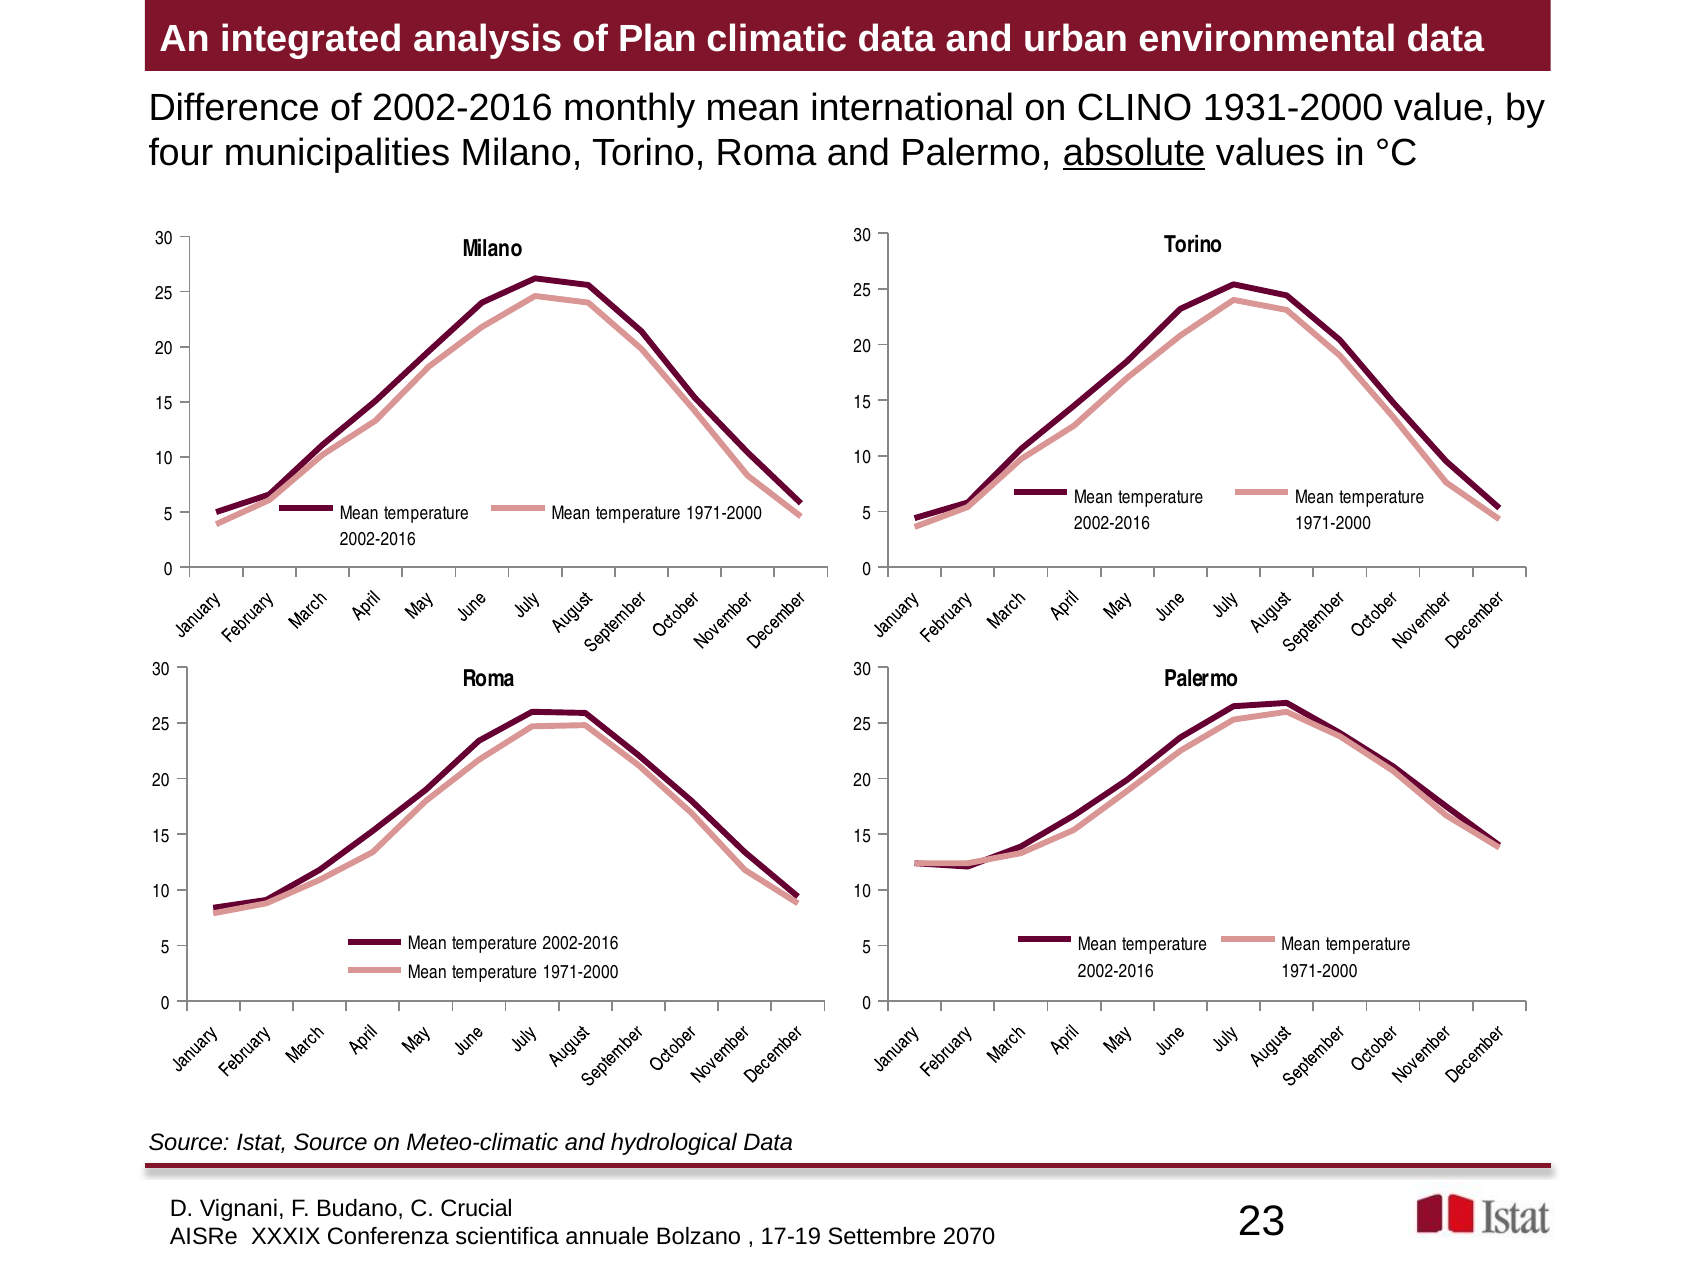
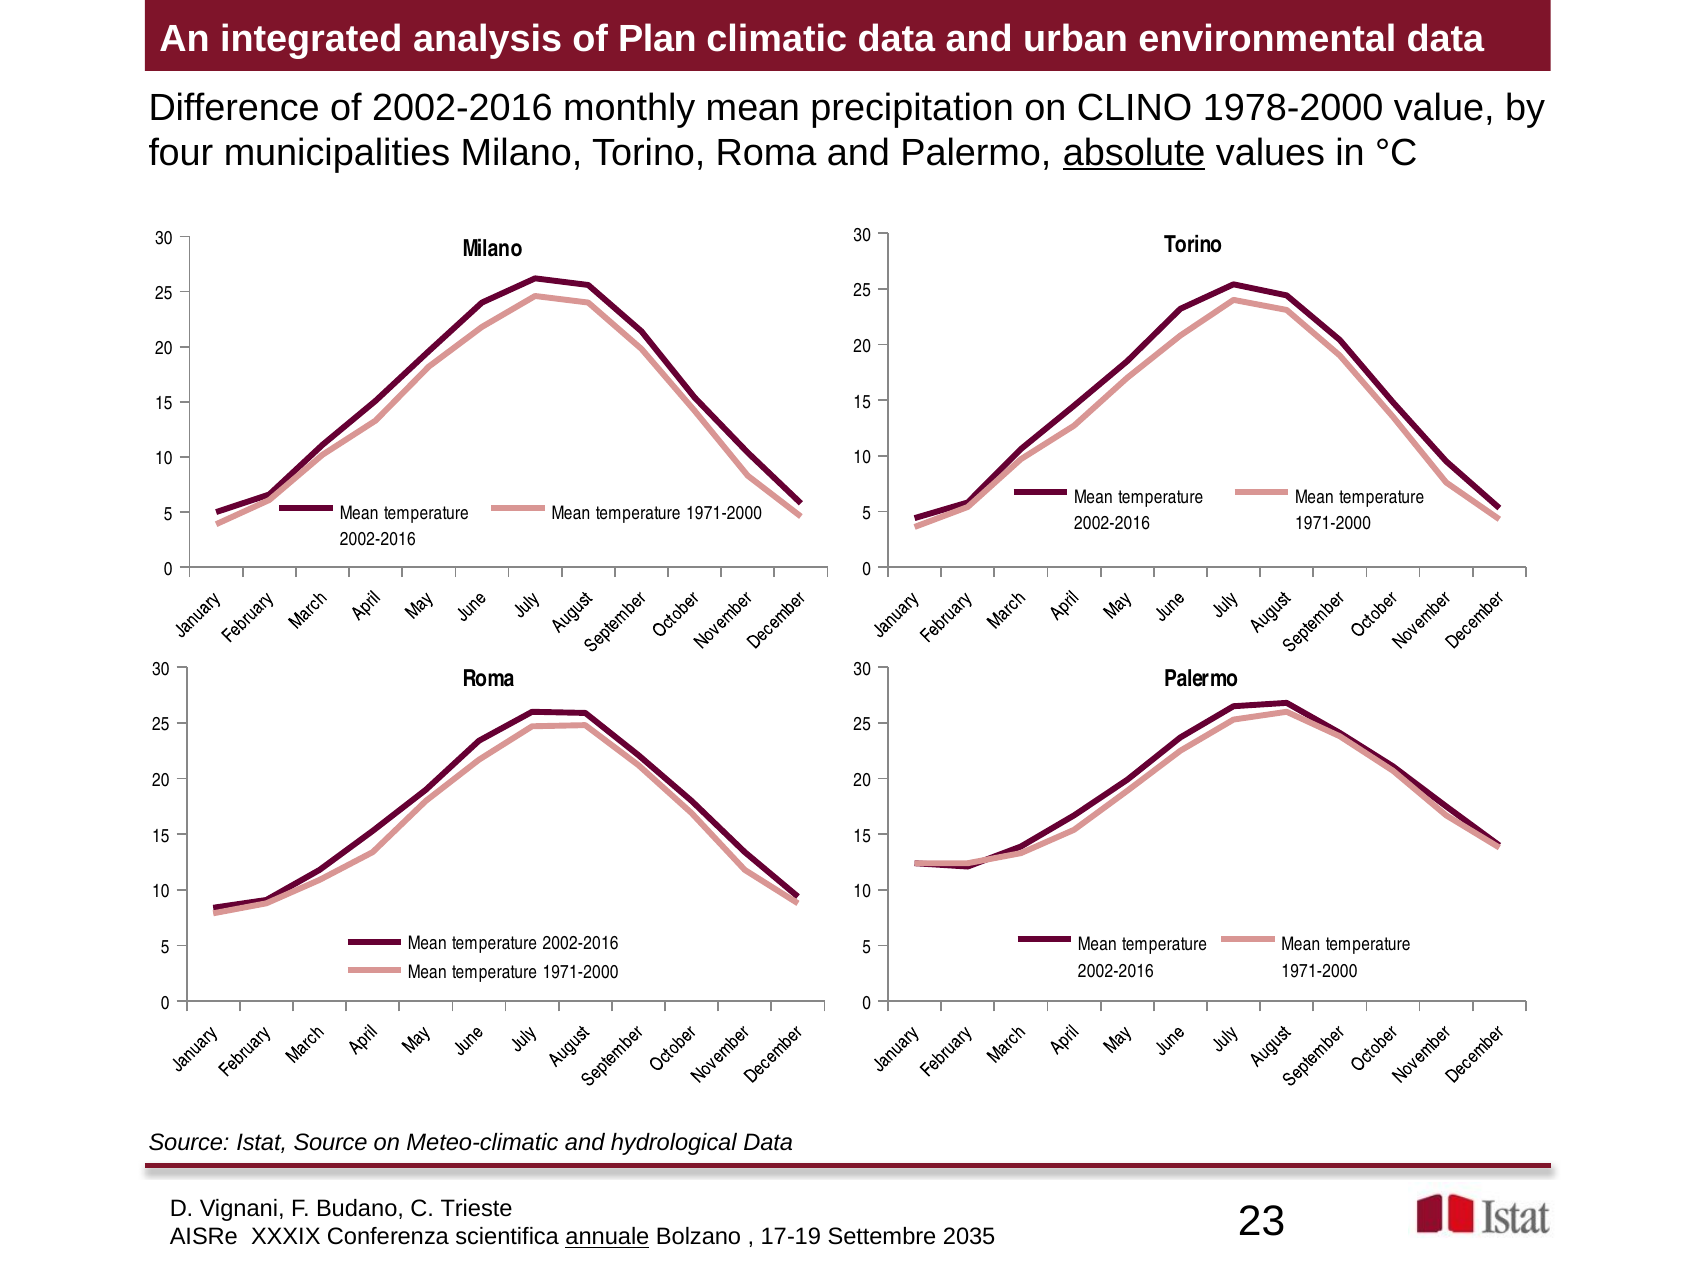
international: international -> precipitation (912, 108)
1931-2000: 1931-2000 -> 1978-2000 (1293, 108)
Crucial: Crucial -> Trieste (477, 1209)
annuale underline: none -> present (607, 1237)
2070: 2070 -> 2035 (969, 1237)
